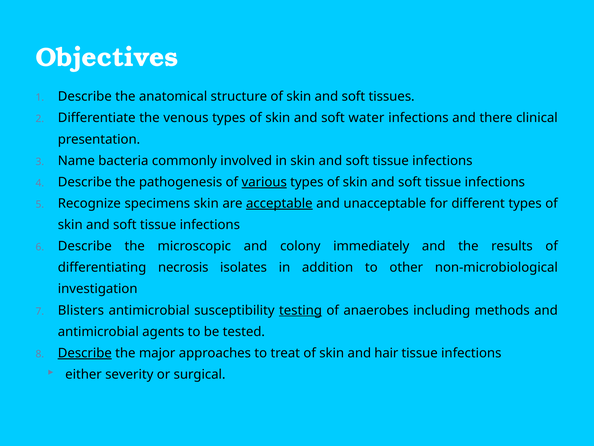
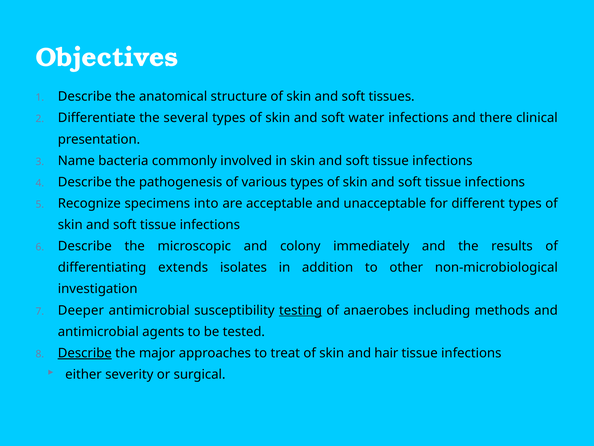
venous: venous -> several (186, 118)
various underline: present -> none (264, 182)
specimens skin: skin -> into (206, 203)
acceptable underline: present -> none (279, 203)
necrosis: necrosis -> extends (183, 267)
Blisters: Blisters -> Deeper (81, 310)
